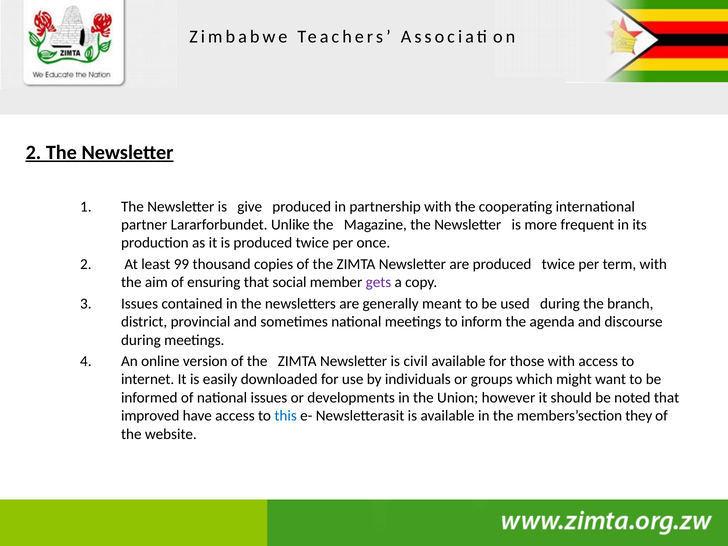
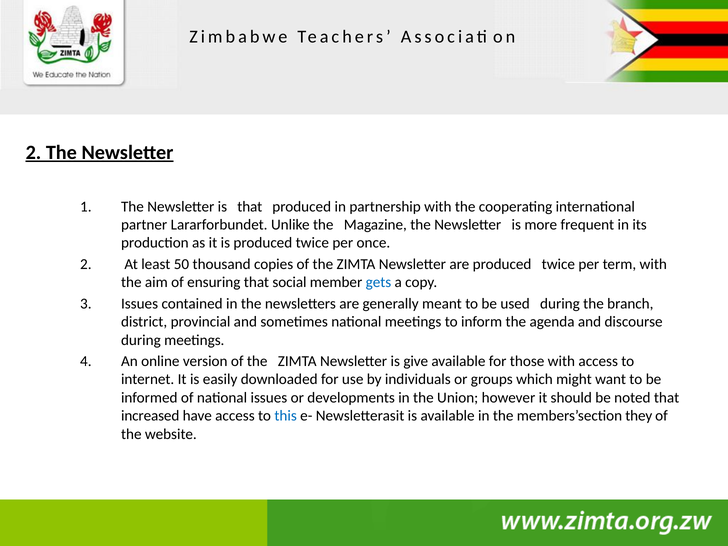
is give: give -> that (250, 207)
99: 99 -> 50 (181, 264)
gets colour: purple -> blue (378, 282)
civil: civil -> give (416, 361)
improved: improved -> increased (150, 416)
